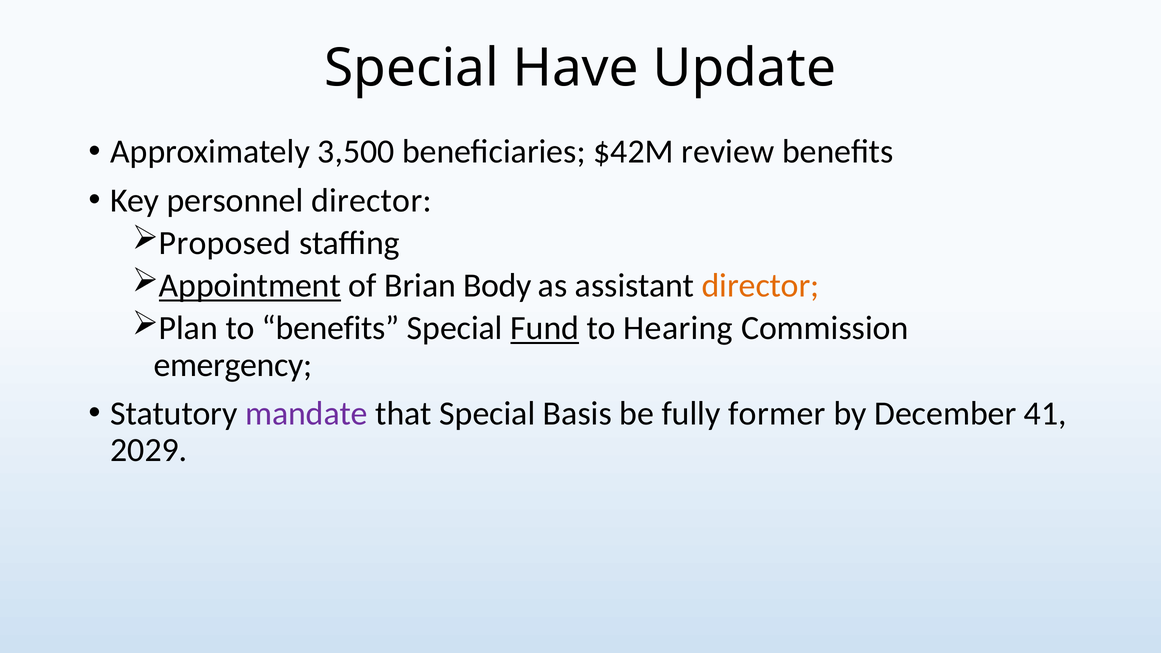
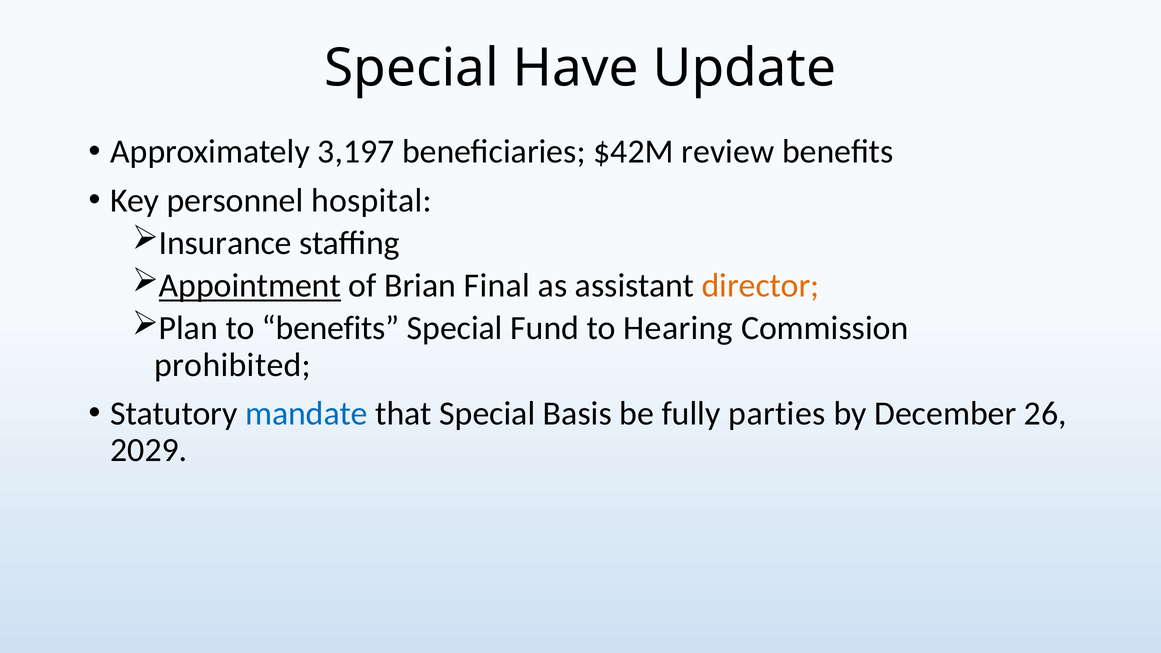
3,500: 3,500 -> 3,197 (356, 152)
personnel director: director -> hospital (371, 201)
Proposed: Proposed -> Insurance (225, 243)
Body: Body -> Final (497, 286)
Fund underline: present -> none (545, 328)
emergency: emergency -> prohibited (233, 365)
mandate colour: purple -> blue (307, 414)
former: former -> parties (777, 414)
41: 41 -> 26 (1045, 414)
